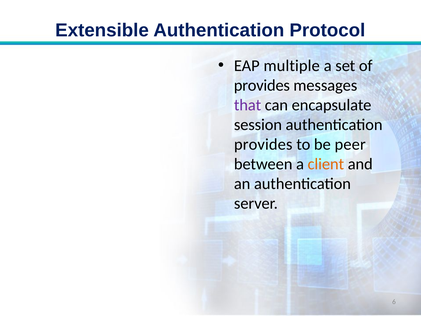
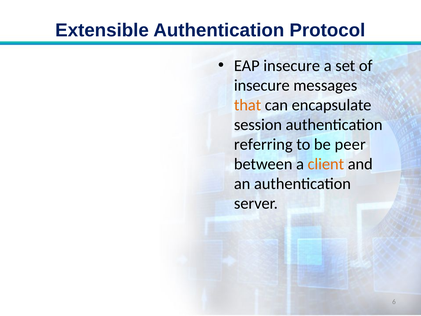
EAP multiple: multiple -> insecure (292, 66)
provides: provides -> insecure (262, 85)
that colour: purple -> orange (248, 105)
provides: provides -> referring (263, 144)
